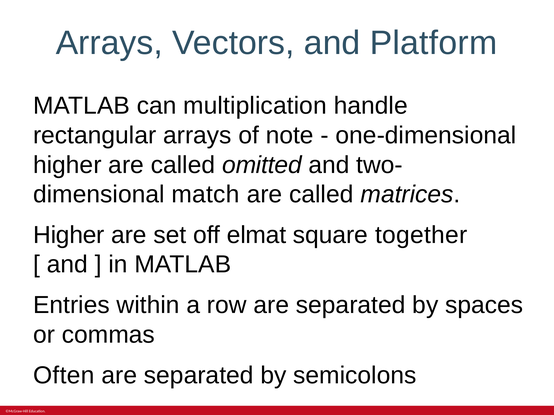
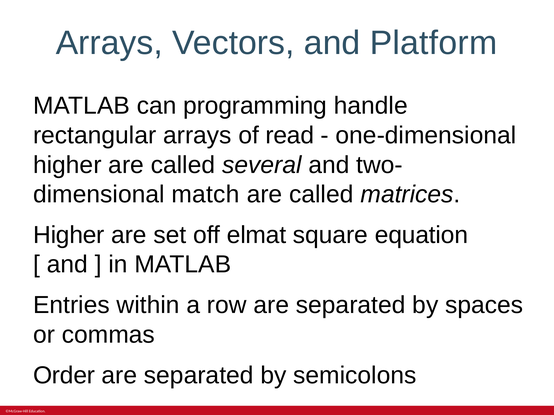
multiplication: multiplication -> programming (255, 106)
note: note -> read (290, 136)
omitted: omitted -> several (262, 165)
together: together -> equation (421, 235)
Often: Often -> Order (64, 376)
